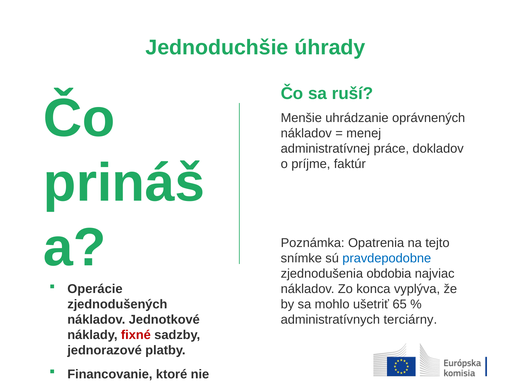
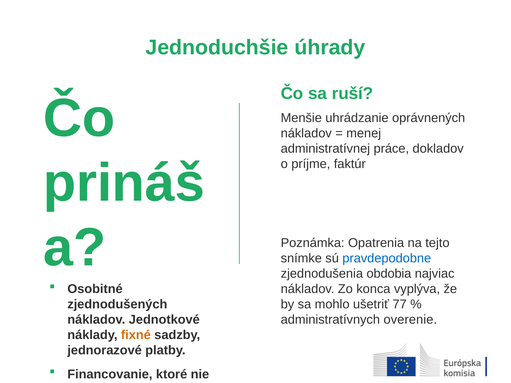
Operácie: Operácie -> Osobitné (95, 289)
65: 65 -> 77 (400, 305)
terciárny: terciárny -> overenie (410, 320)
fixné colour: red -> orange (136, 335)
